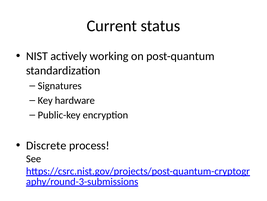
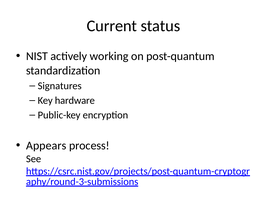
Discrete: Discrete -> Appears (46, 145)
